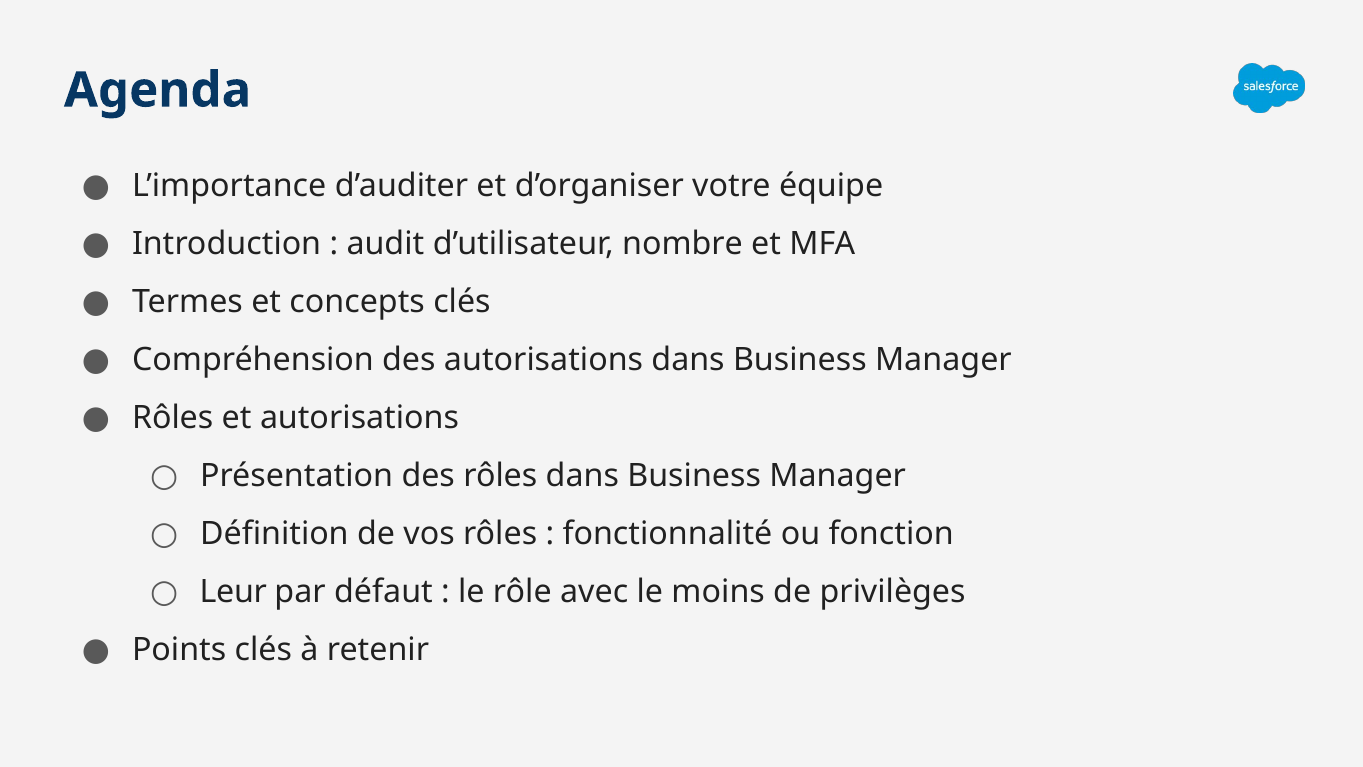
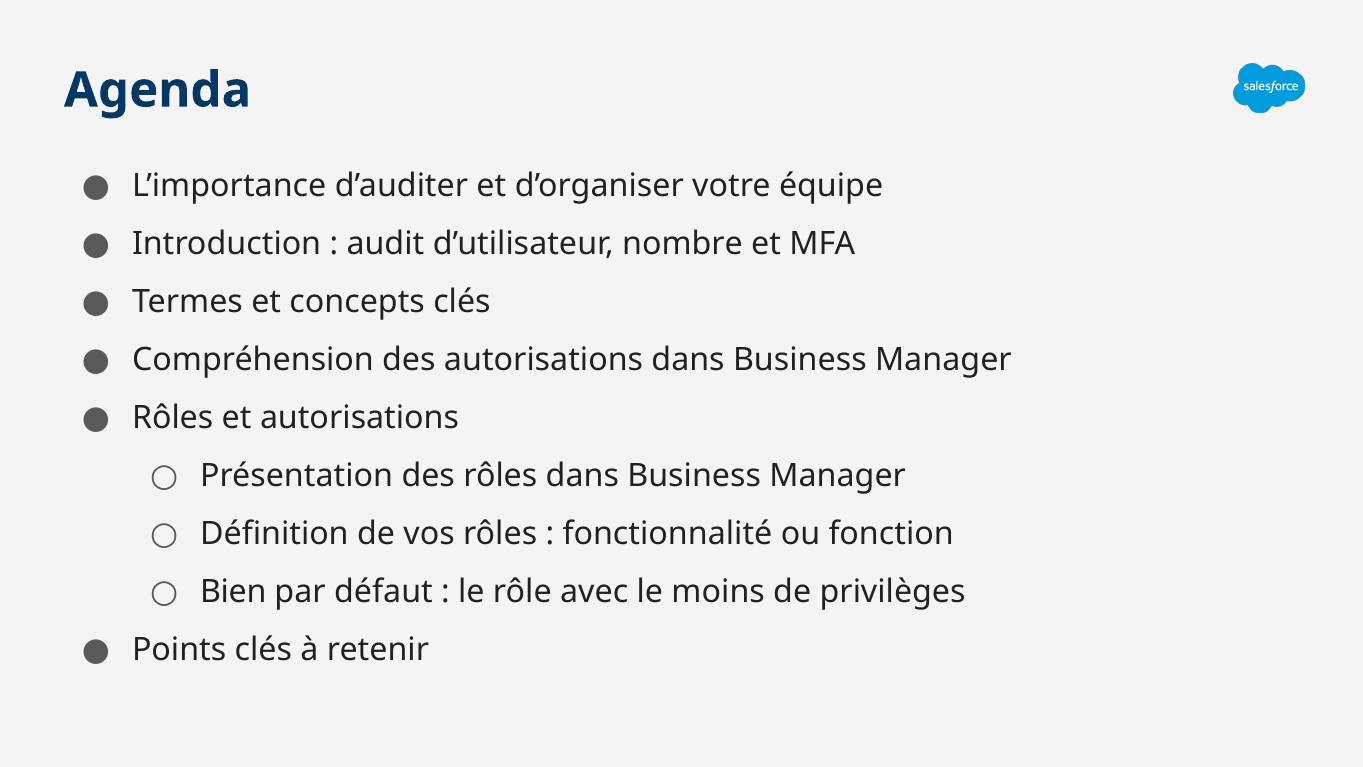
Leur: Leur -> Bien (233, 592)
